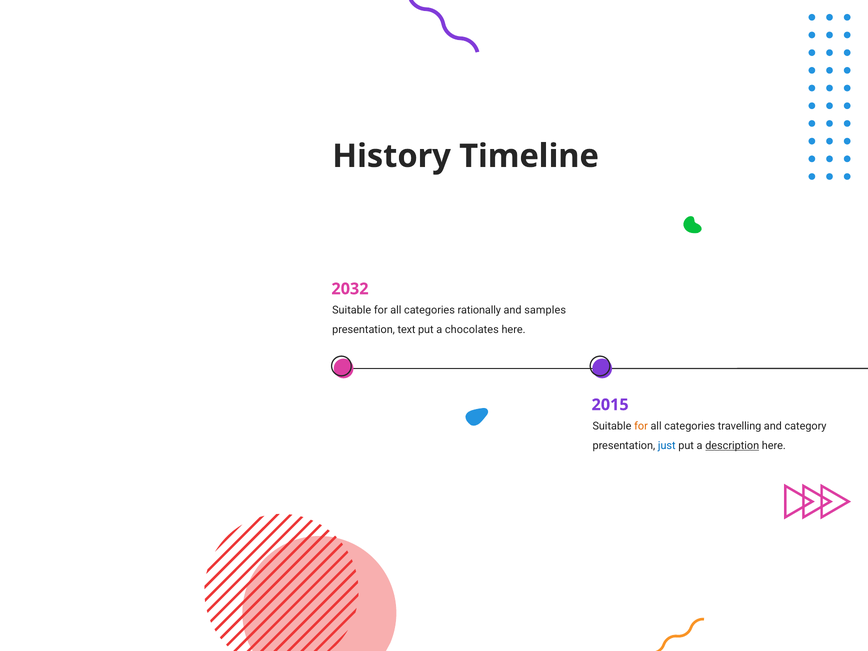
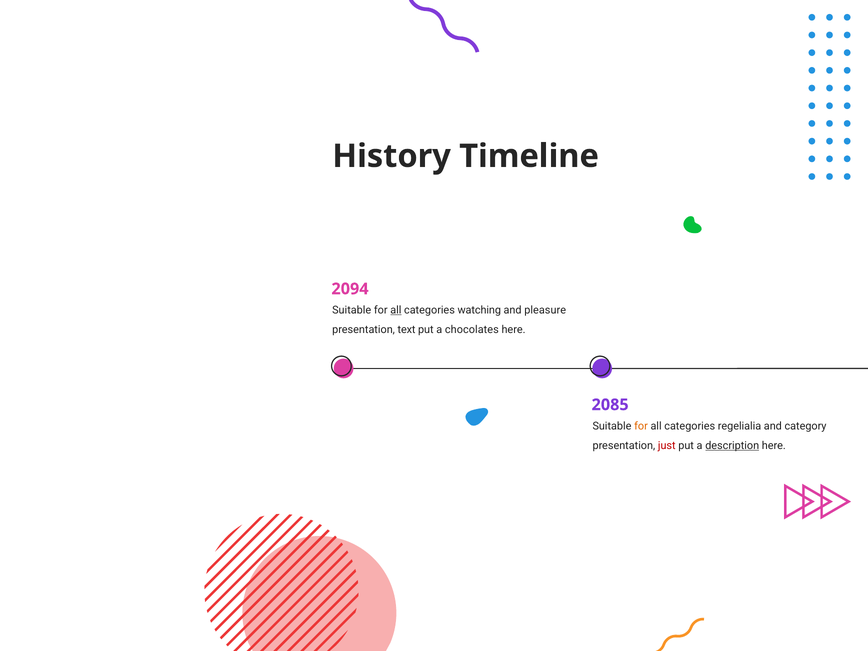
2032: 2032 -> 2094 (350, 289)
all underline: none -> present (396, 310)
rationally: rationally -> watching (479, 310)
samples: samples -> pleasure (545, 310)
2015: 2015 -> 2085 (610, 405)
travelling: travelling -> regelialia (740, 426)
just colour: blue -> red (667, 446)
